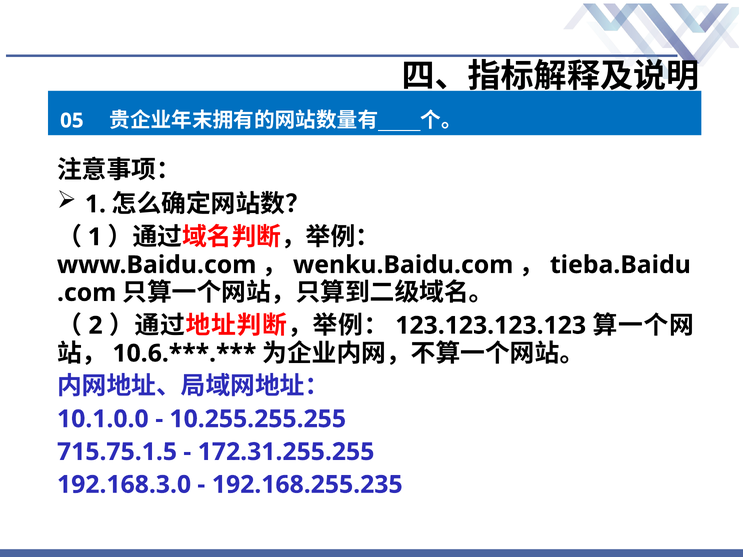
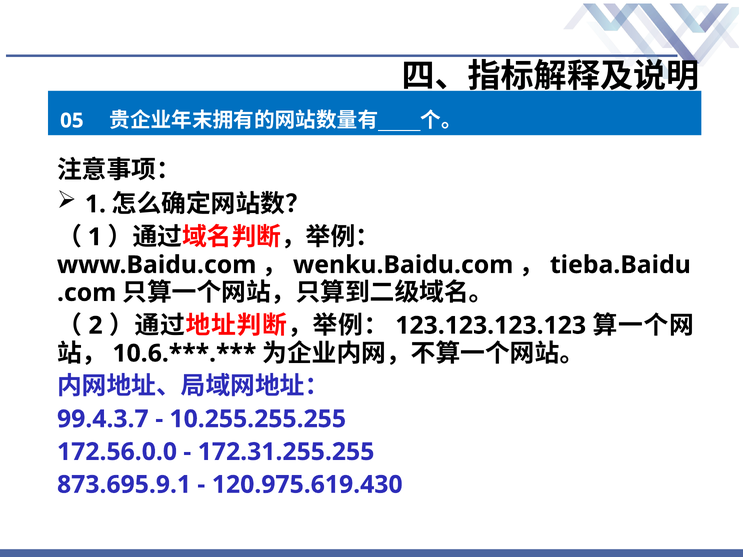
10.1.0.0: 10.1.0.0 -> 99.4.3.7 (103, 419)
715.75.1.5: 715.75.1.5 -> 172.56.0.0 (117, 452)
192.168.3.0: 192.168.3.0 -> 873.695.9.1 (124, 485)
192.168.255.235: 192.168.255.235 -> 120.975.619.430 (307, 485)
